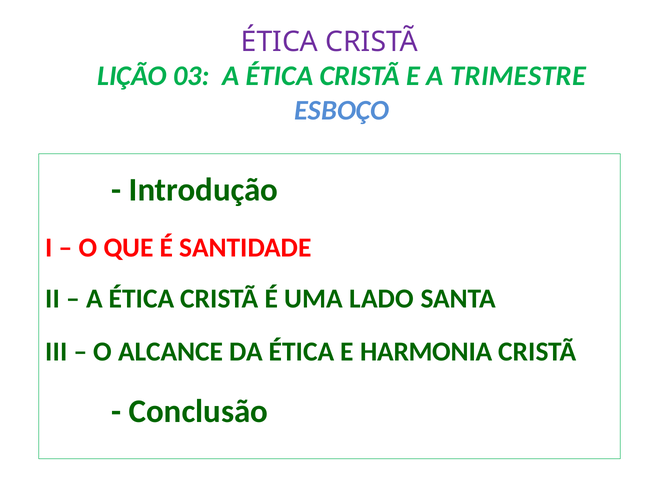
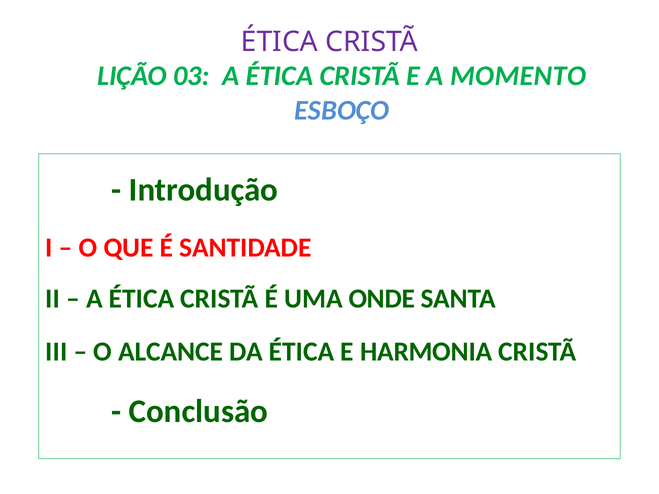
TRIMESTRE: TRIMESTRE -> MOMENTO (518, 76)
LADO: LADO -> ONDE (382, 299)
